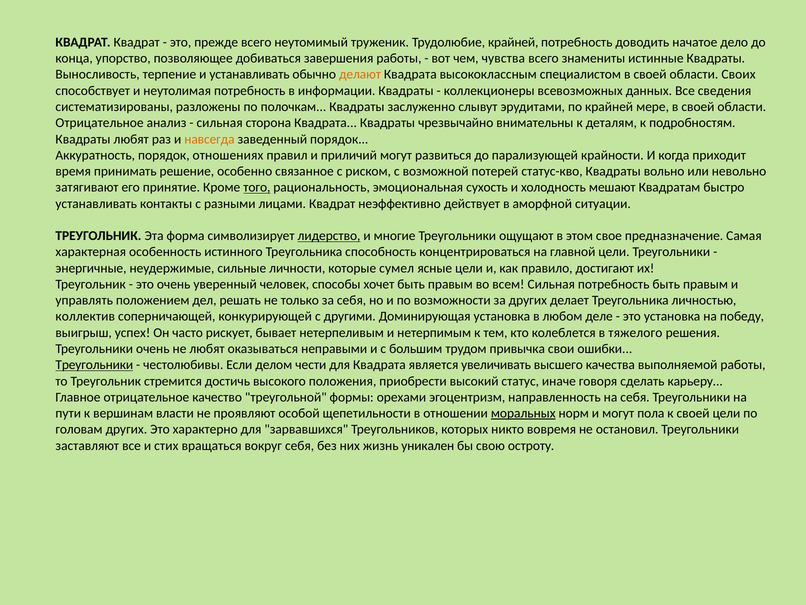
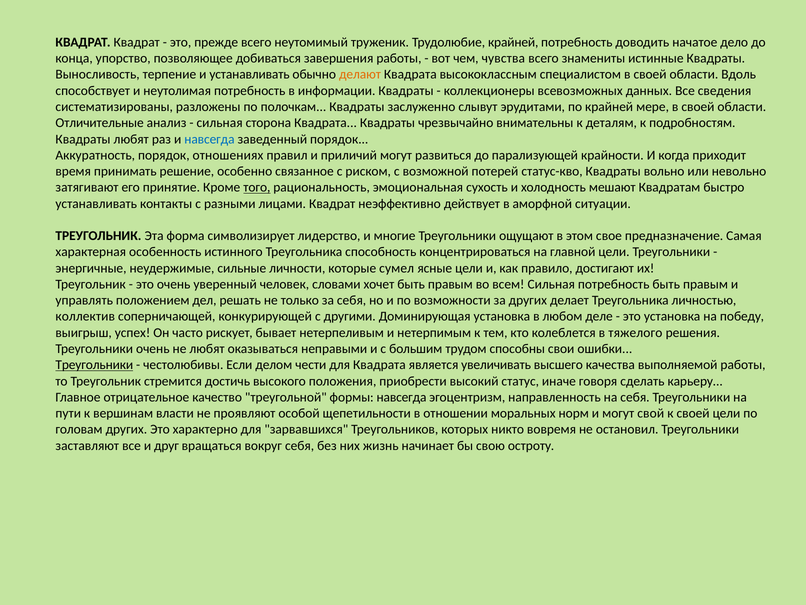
Своих: Своих -> Вдоль (739, 74)
Отрицательное: Отрицательное -> Отличительные (100, 123)
навсегда colour: orange -> blue (209, 139)
лидерство underline: present -> none (329, 236)
способы: способы -> словами (336, 284)
привычка: привычка -> способны (517, 349)
формы орехами: орехами -> навсегда (402, 397)
моральных underline: present -> none (523, 413)
пола: пола -> свой (651, 413)
стих: стих -> друг (166, 445)
уникален: уникален -> начинает (428, 445)
